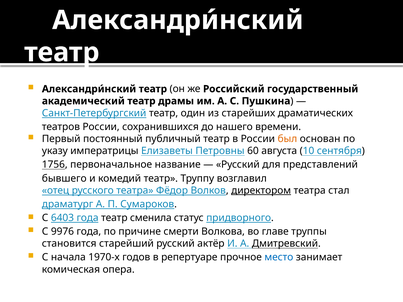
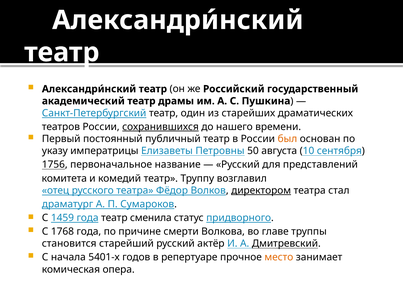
сохранившихся underline: none -> present (160, 127)
60: 60 -> 50 (253, 151)
бывшего: бывшего -> комитета (64, 179)
6403: 6403 -> 1459 (62, 218)
9976: 9976 -> 1768 (62, 232)
1970-х: 1970-х -> 5401-х (104, 258)
место colour: blue -> orange (279, 258)
